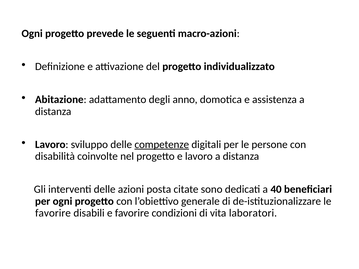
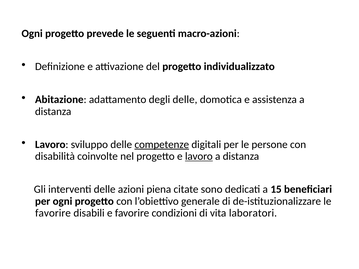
degli anno: anno -> delle (185, 100)
lavoro underline: none -> present (199, 156)
posta: posta -> piena (159, 190)
40: 40 -> 15 (276, 190)
